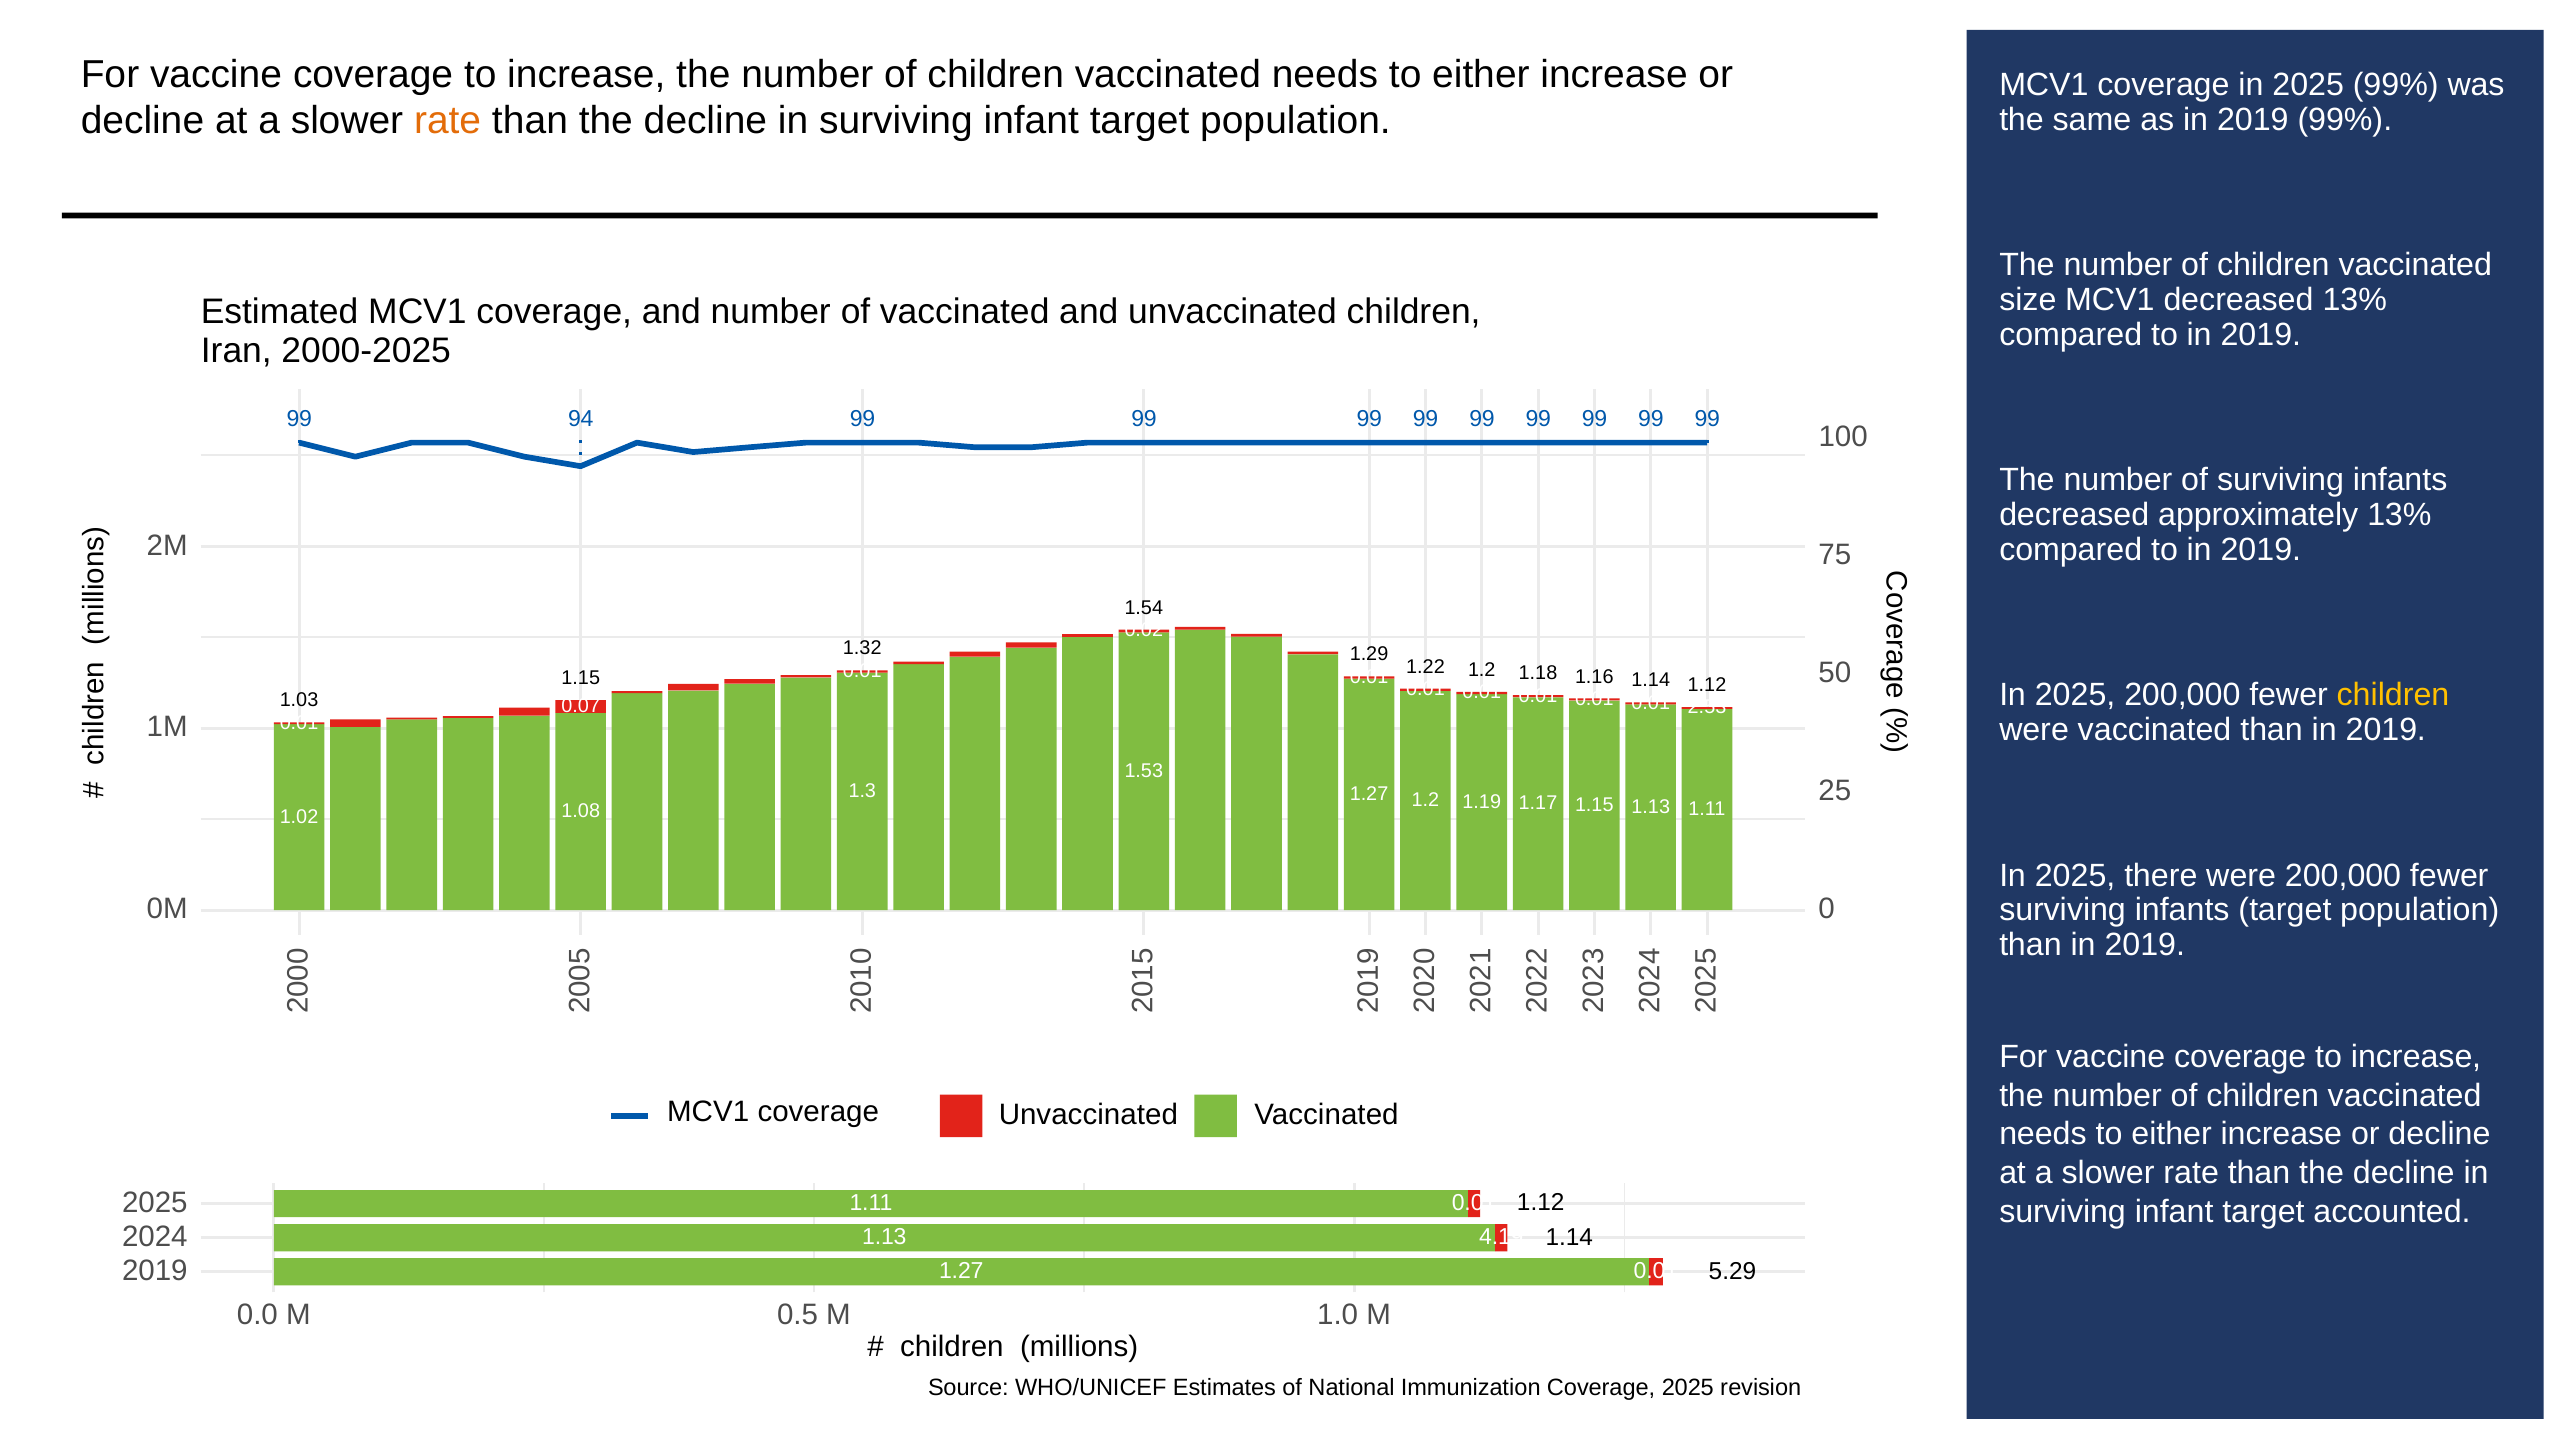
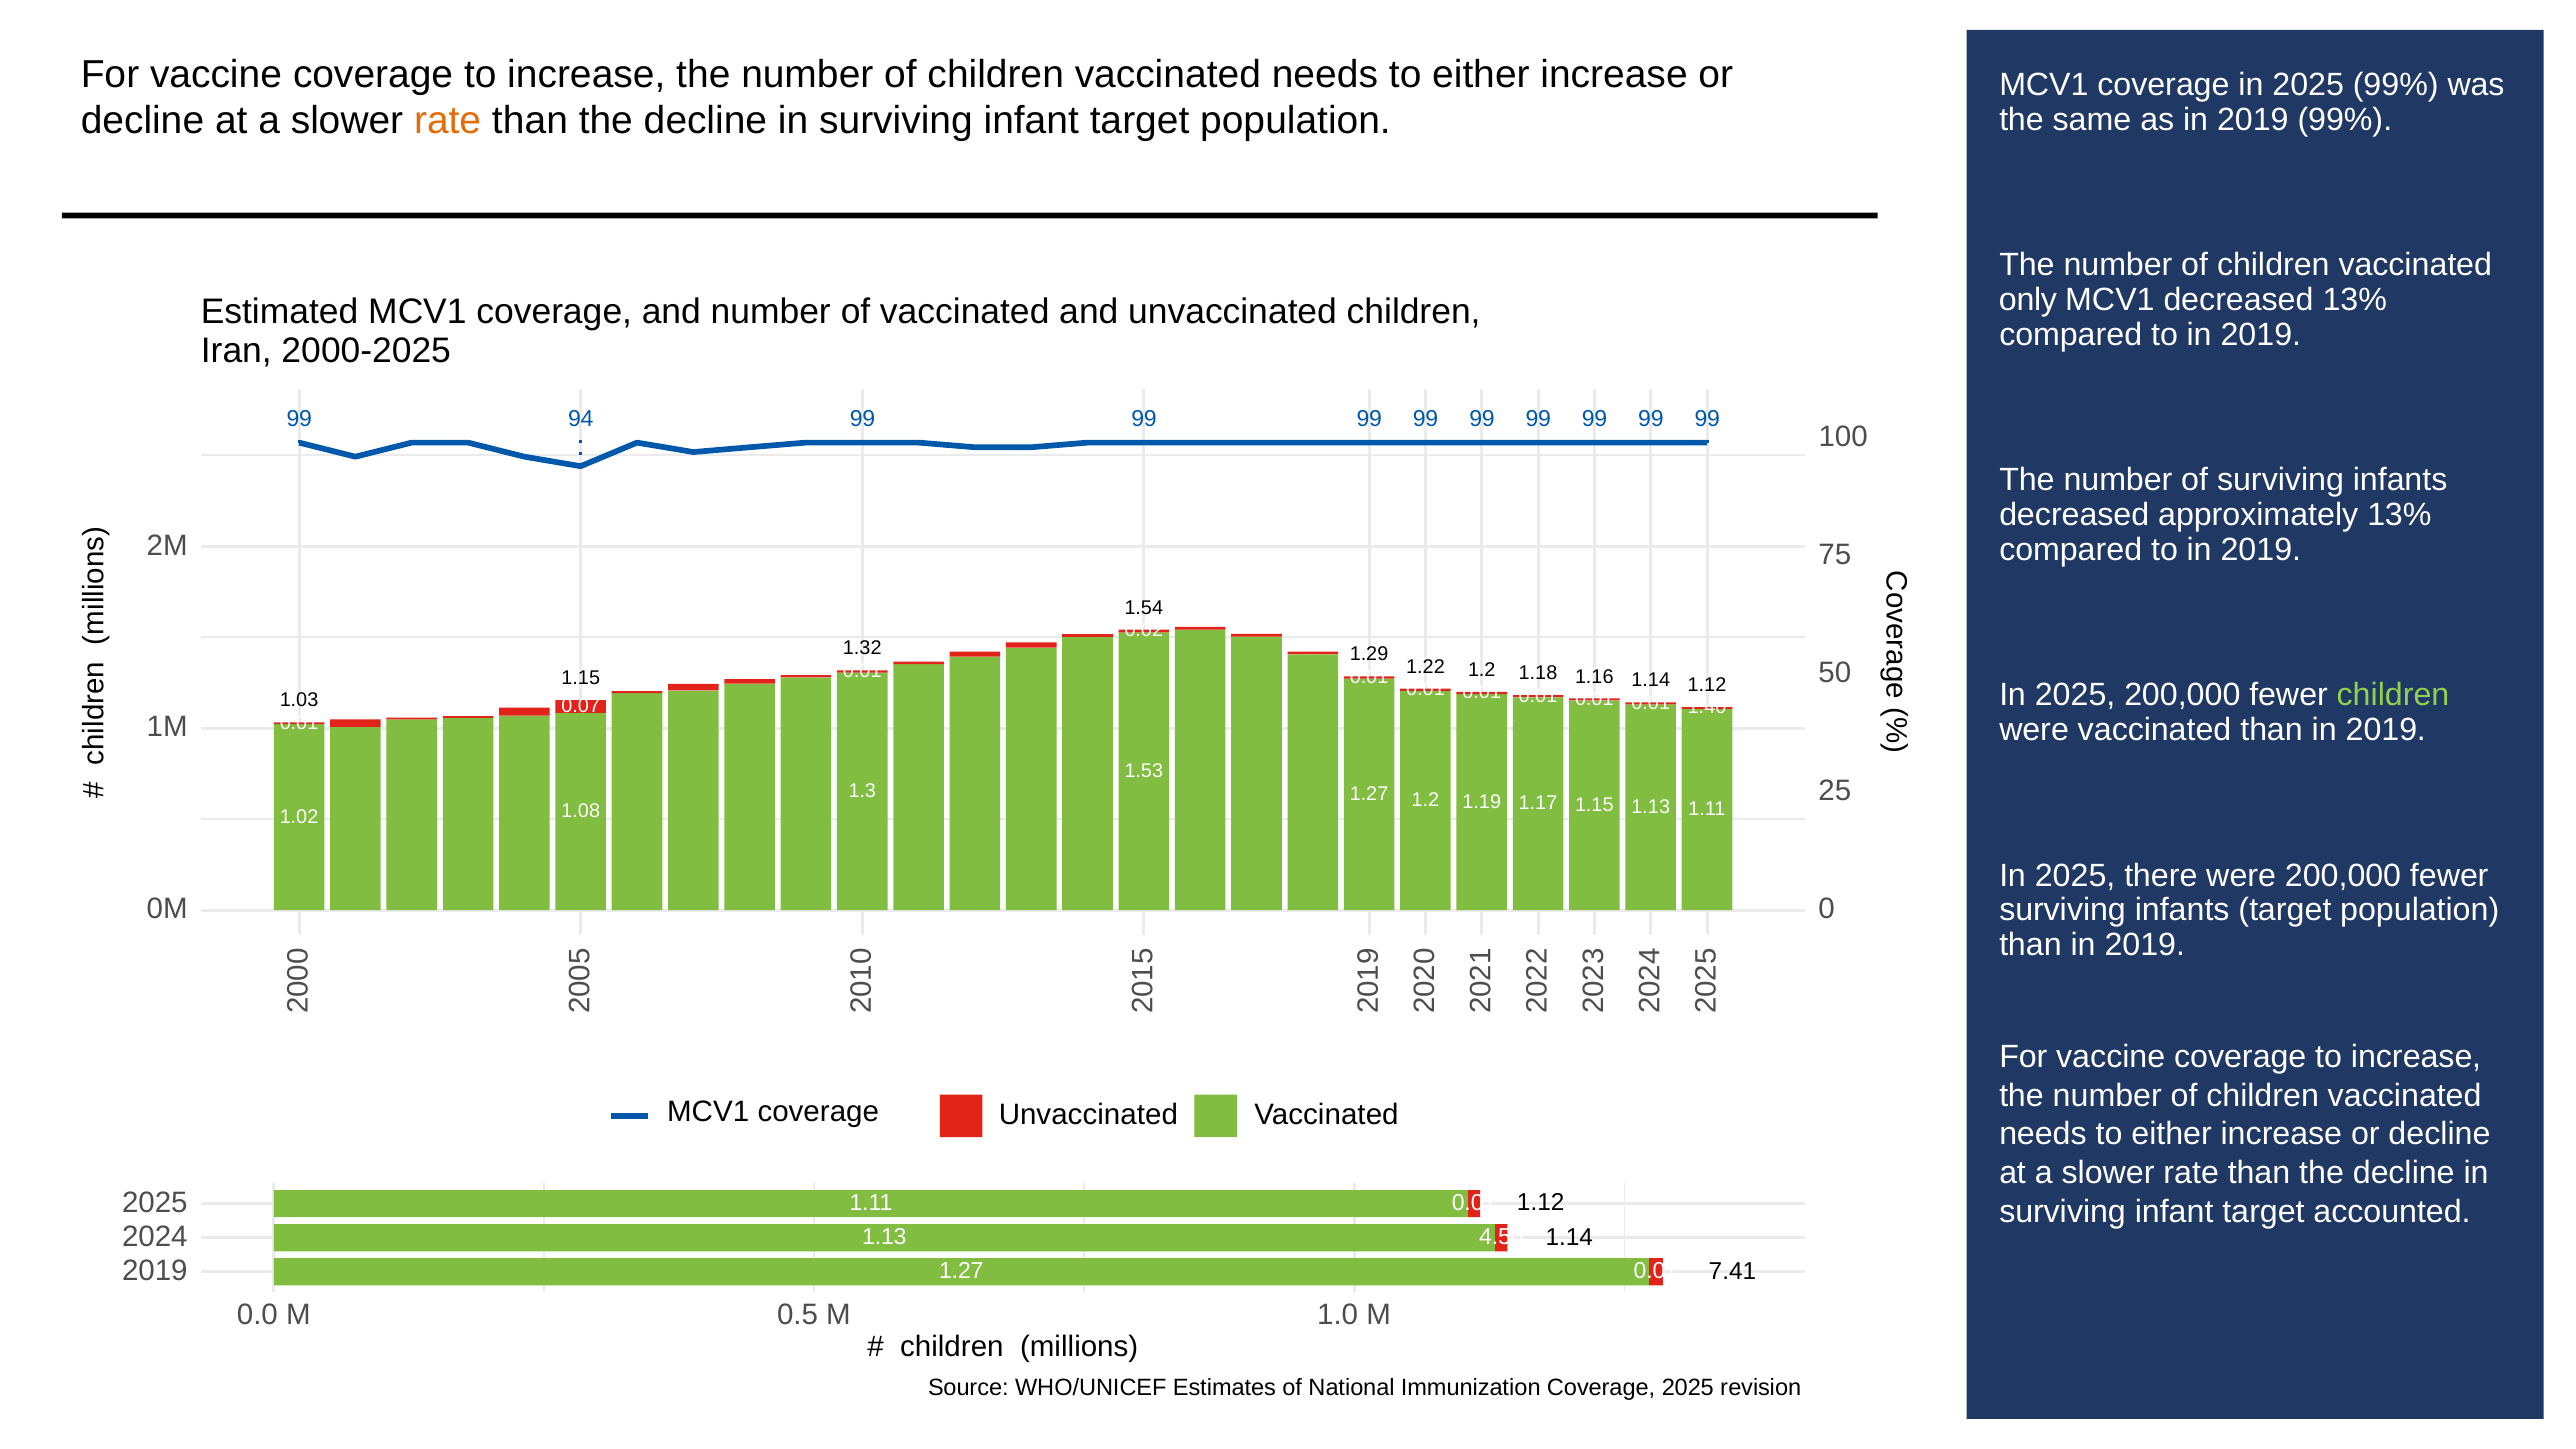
size: size -> only (2028, 300)
children colour: yellow -> light green (2393, 695)
2.53: 2.53 -> 1.40 (1707, 707)
4.19: 4.19 -> 4.50 (1501, 1237)
5.29: 5.29 -> 7.41 (1732, 1271)
